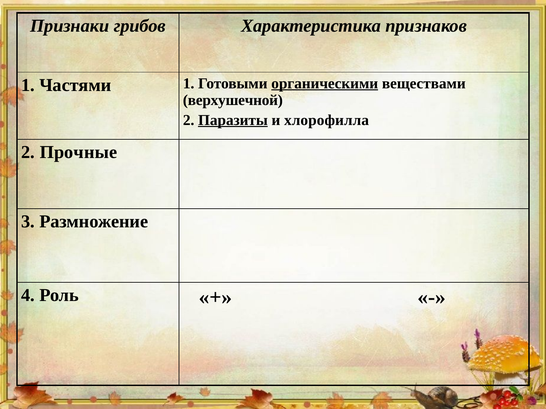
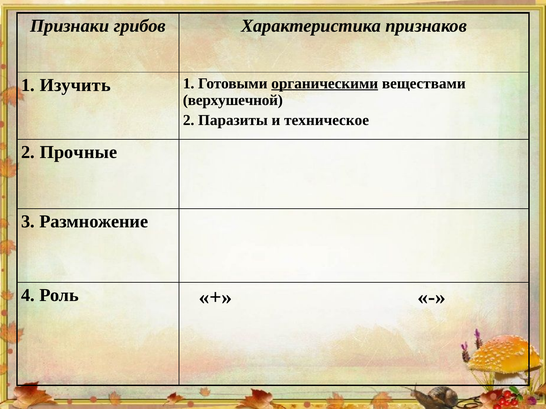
Частями: Частями -> Изучить (75, 85)
Паразиты underline: present -> none (233, 120)
хлорофилла: хлорофилла -> техническое (327, 120)
